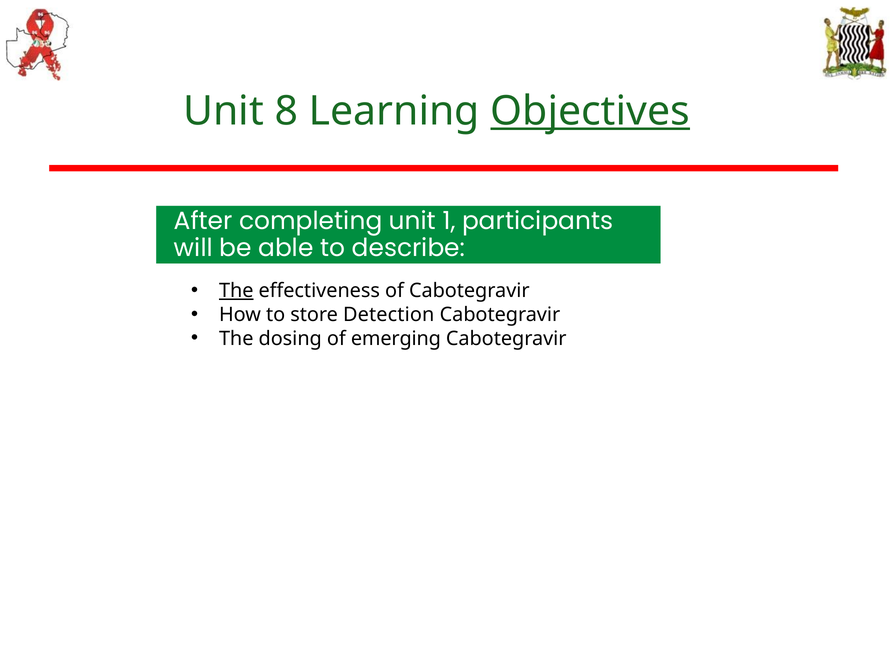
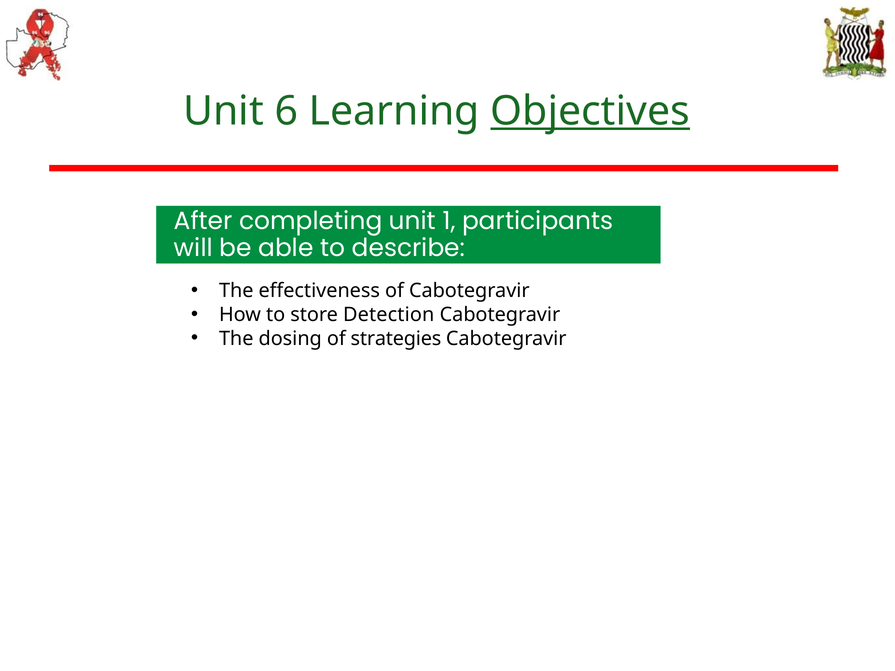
8: 8 -> 6 (286, 111)
The underline: present -> none (236, 291)
emerging: emerging -> strategies (396, 339)
